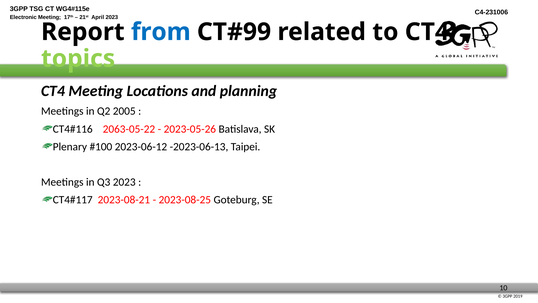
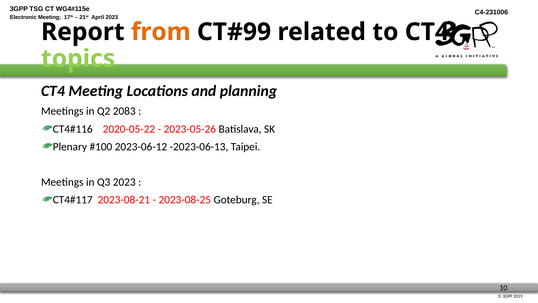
from colour: blue -> orange (161, 32)
2005: 2005 -> 2083 (124, 111)
2063-05-22: 2063-05-22 -> 2020-05-22 (129, 129)
